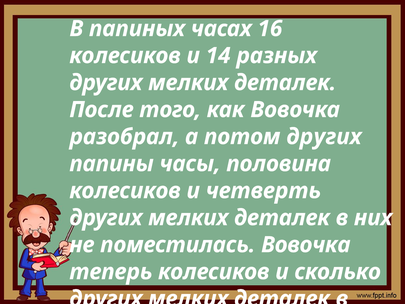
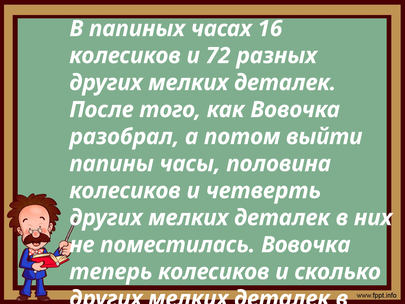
14: 14 -> 72 (218, 56)
потом других: других -> выйти (324, 137)
